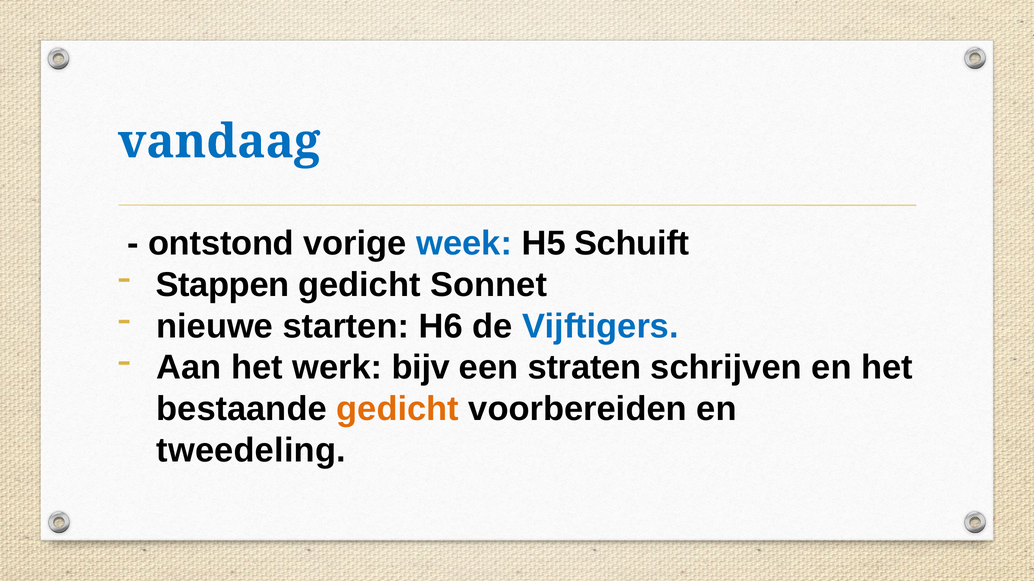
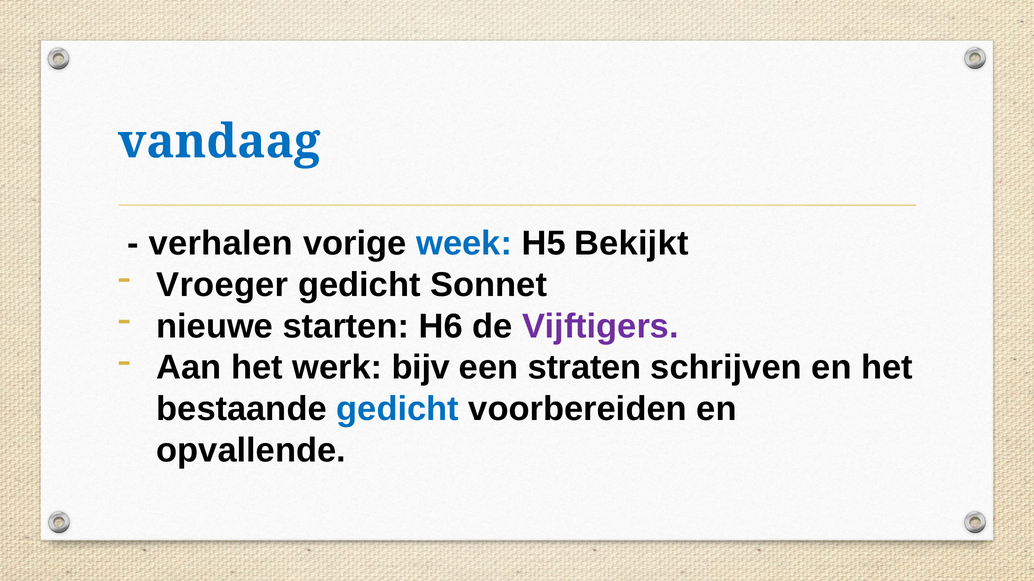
ontstond: ontstond -> verhalen (221, 244)
Schuift: Schuift -> Bekijkt (631, 244)
Stappen: Stappen -> Vroeger (222, 285)
Vijftigers colour: blue -> purple (600, 327)
gedicht colour: orange -> blue (398, 409)
tweedeling: tweedeling -> opvallende (251, 451)
